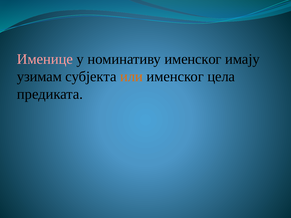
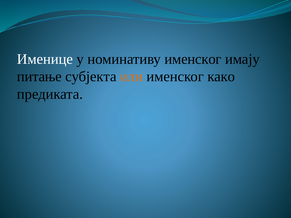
Именице colour: pink -> white (45, 59)
узимам: узимам -> питање (39, 77)
цела: цела -> како (221, 77)
